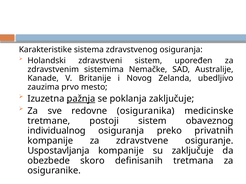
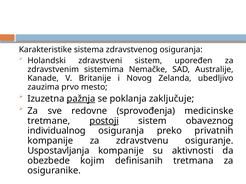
osiguranika: osiguranika -> sprovođenja (146, 111)
postoji underline: none -> present (104, 121)
zdravstvene: zdravstvene -> zdravstvenu (142, 141)
su zaključuje: zaključuje -> aktivnosti (193, 151)
skoro: skoro -> kojim (92, 161)
